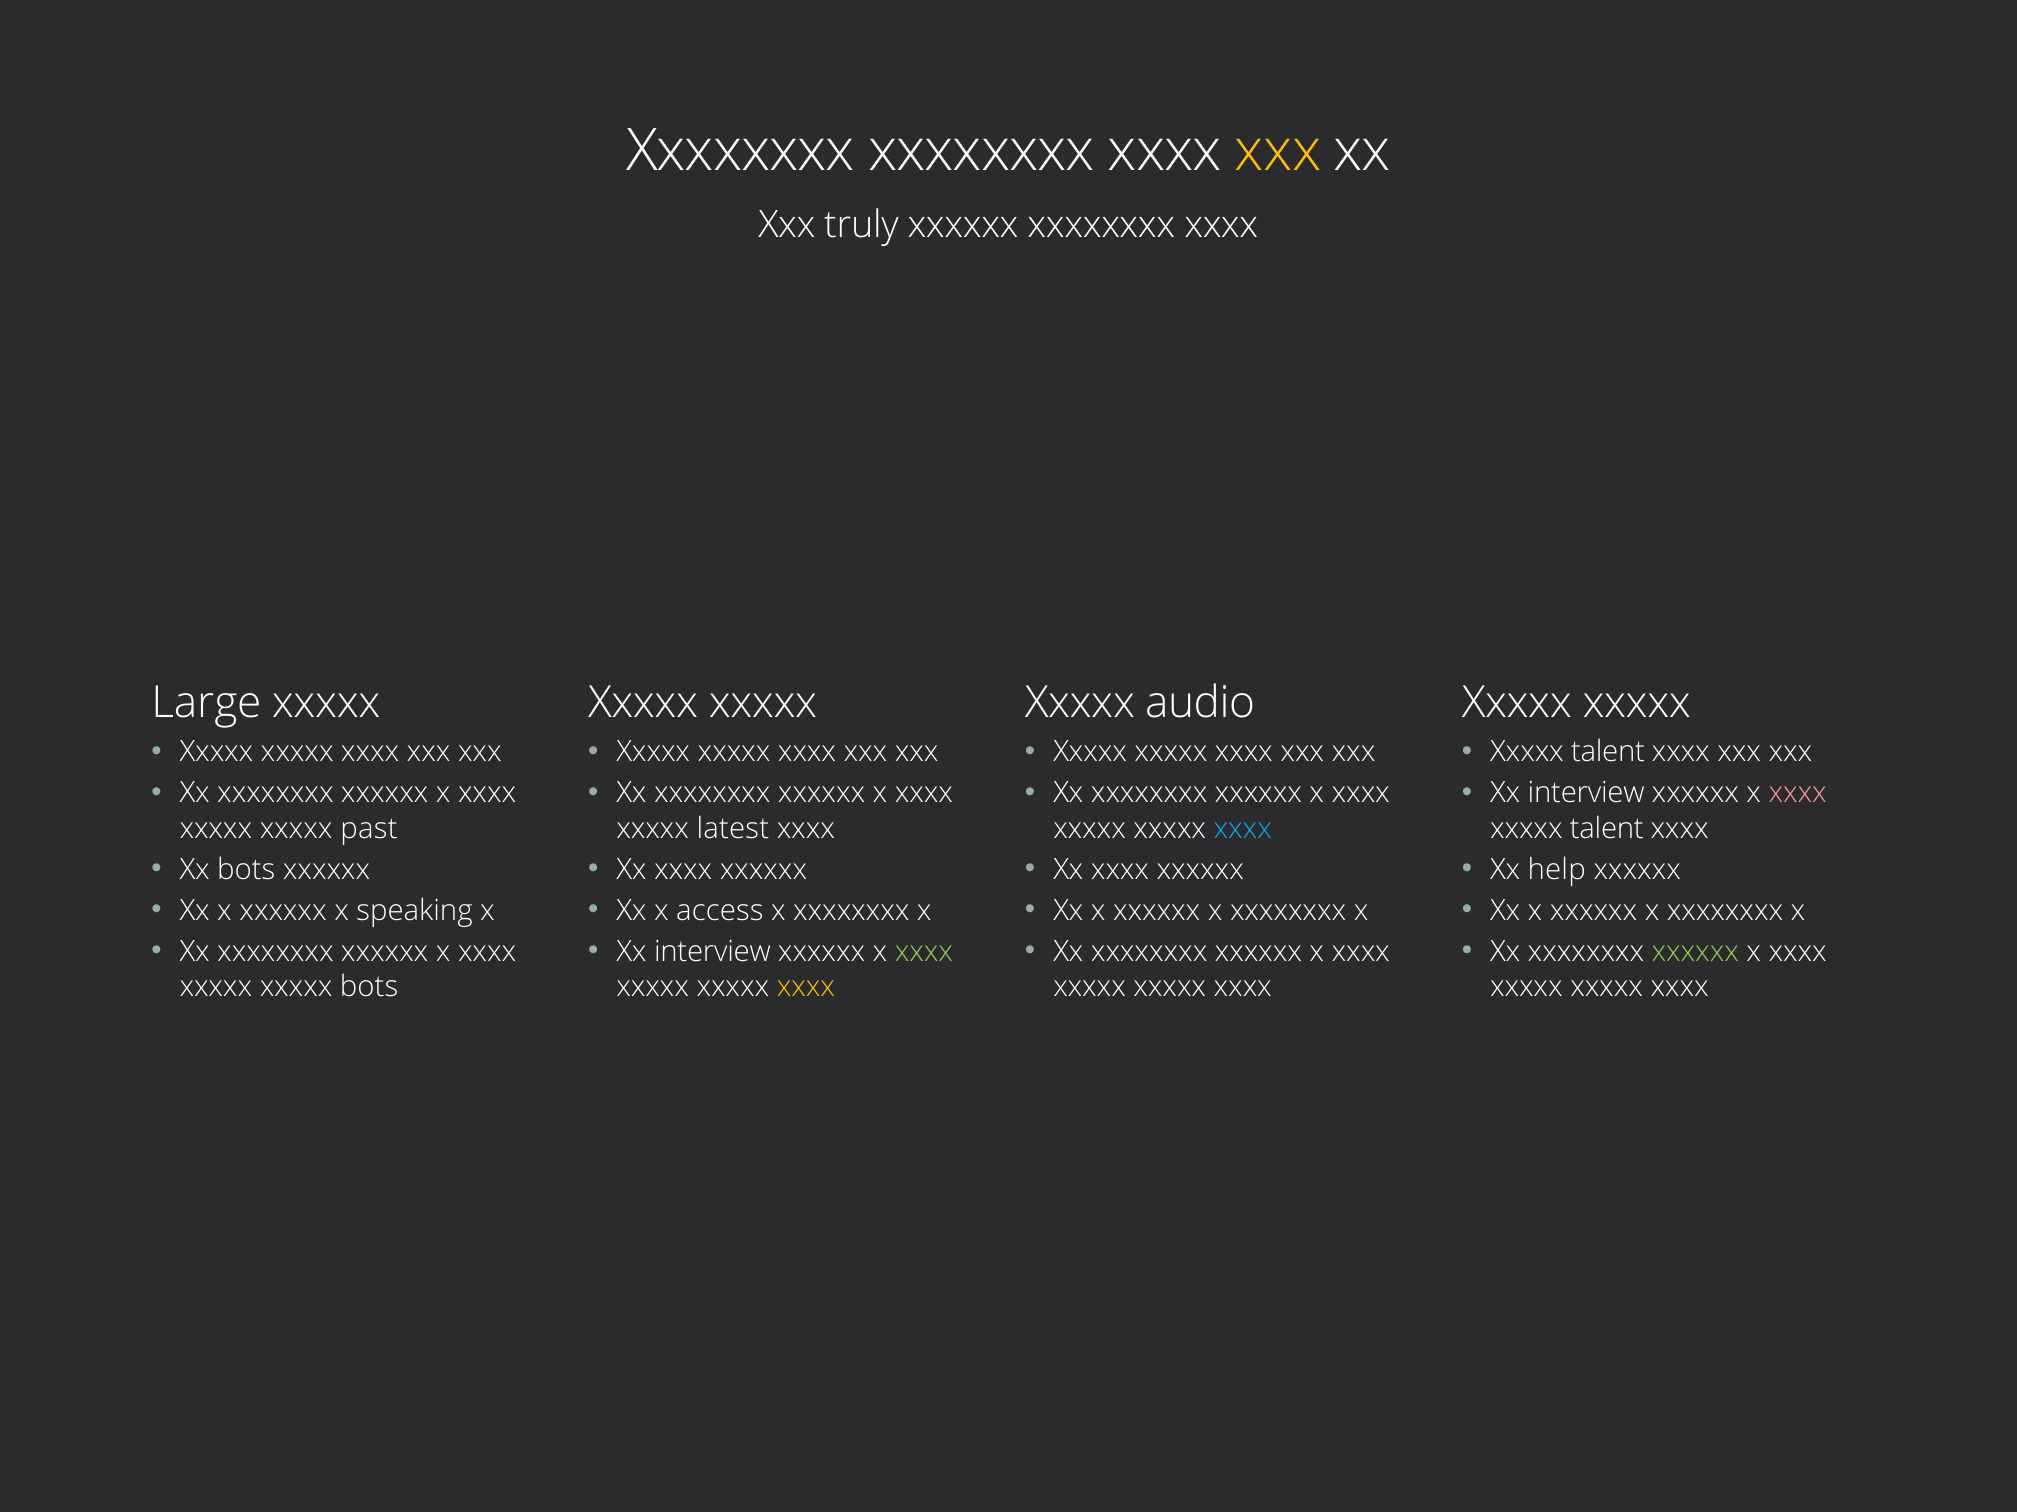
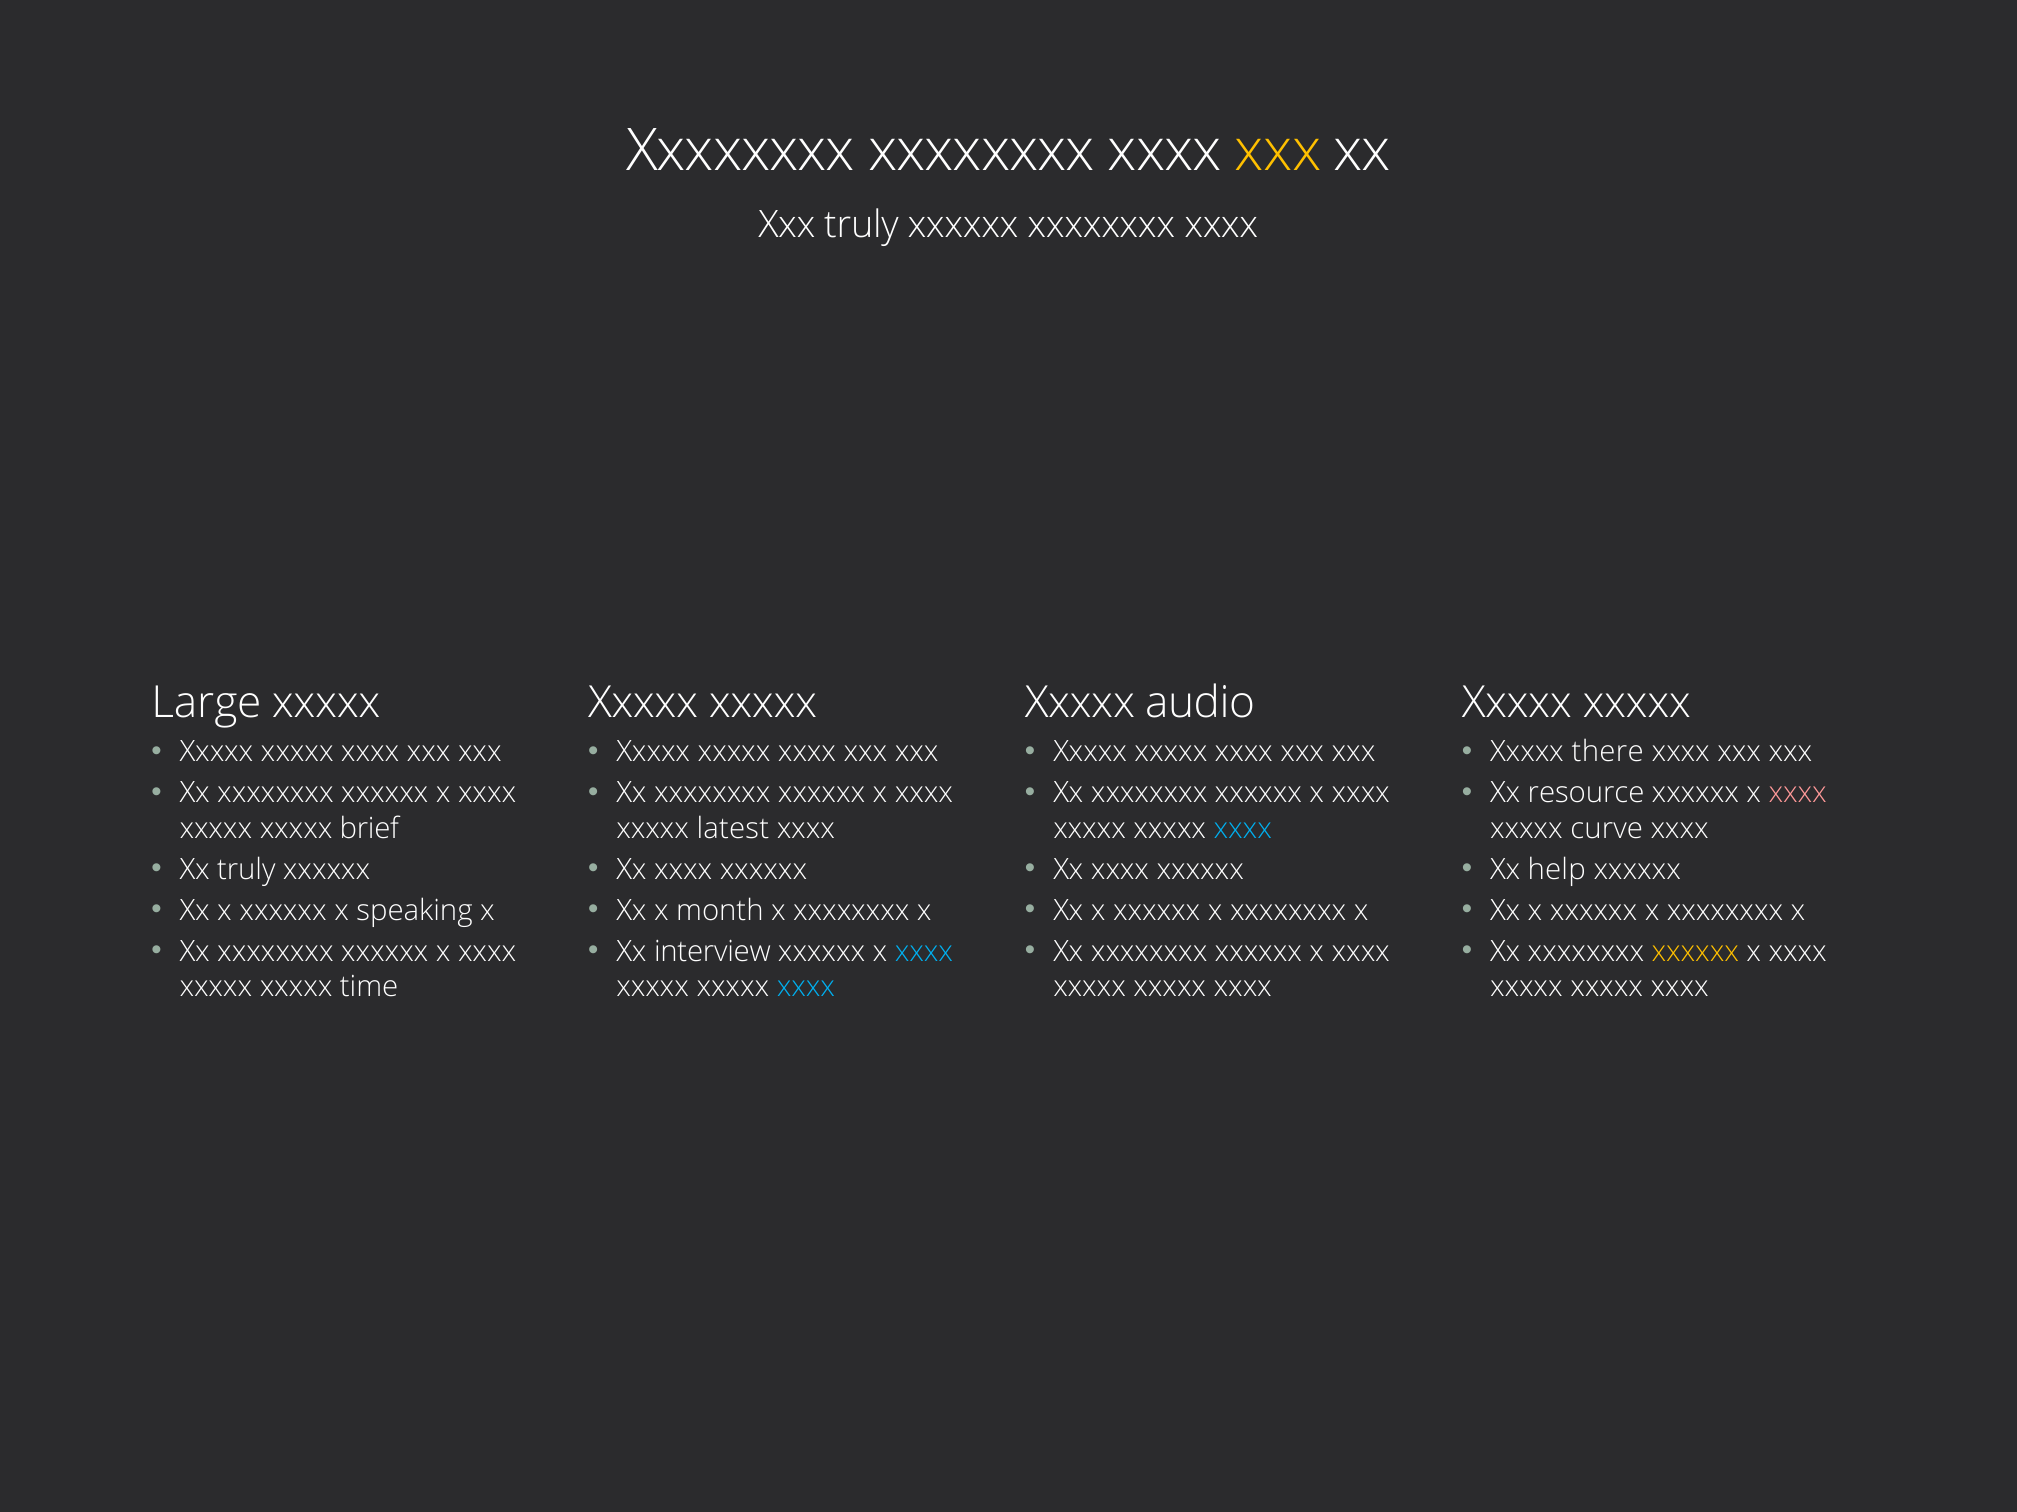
talent: talent -> there (1608, 752)
interview: interview -> resource (1586, 794)
past: past -> brief (369, 829)
talent: talent -> curve (1607, 829)
Xx bots: bots -> truly (246, 870)
access: access -> month (720, 911)
xxxx colour: light green -> light blue (924, 952)
xxxxxx colour: light green -> yellow (1695, 952)
xxxxx bots: bots -> time (369, 988)
xxxx colour: yellow -> light blue (806, 988)
